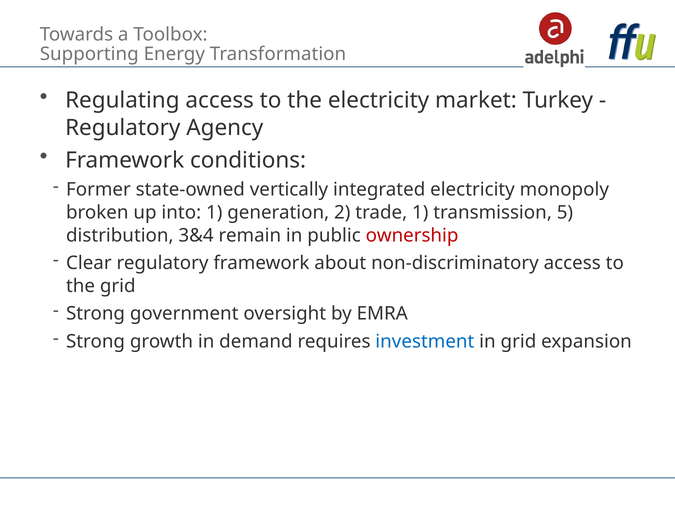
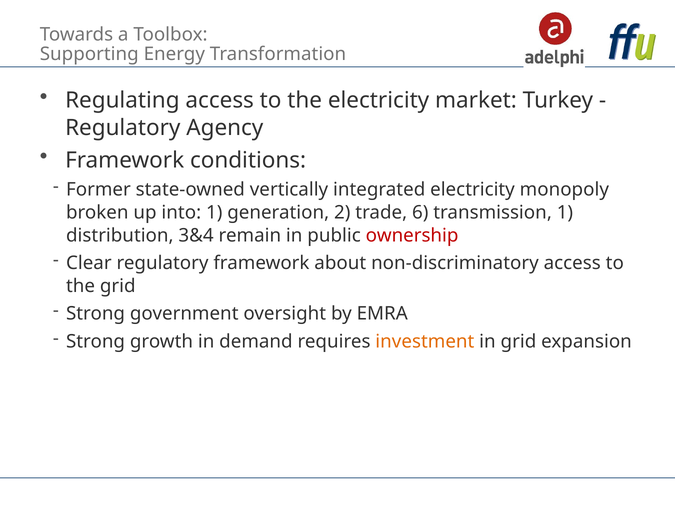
trade 1: 1 -> 6 (420, 213)
transmission 5: 5 -> 1 (565, 213)
investment colour: blue -> orange (425, 342)
